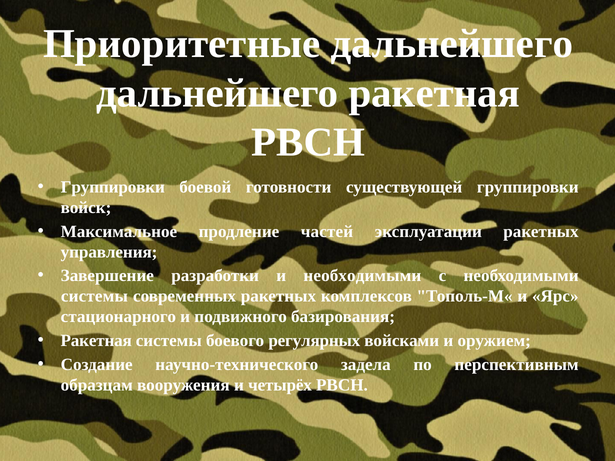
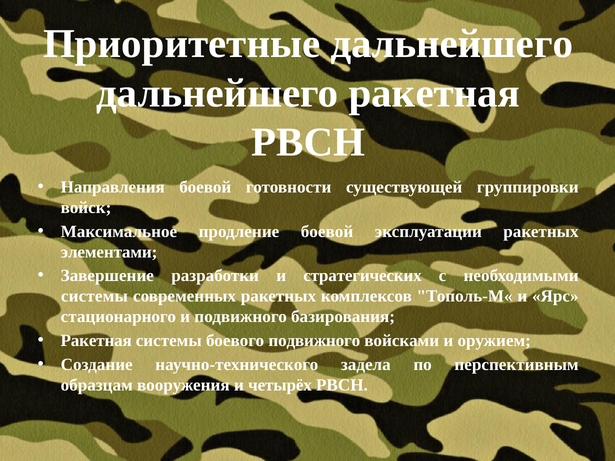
Группировки: Группировки -> Направления (113, 187)
продление частей: частей -> боевой (327, 231)
управления: управления -> элементами (109, 252)
и необходимыми: необходимыми -> стратегических (363, 276)
боевого регулярных: регулярных -> подвижного (314, 341)
